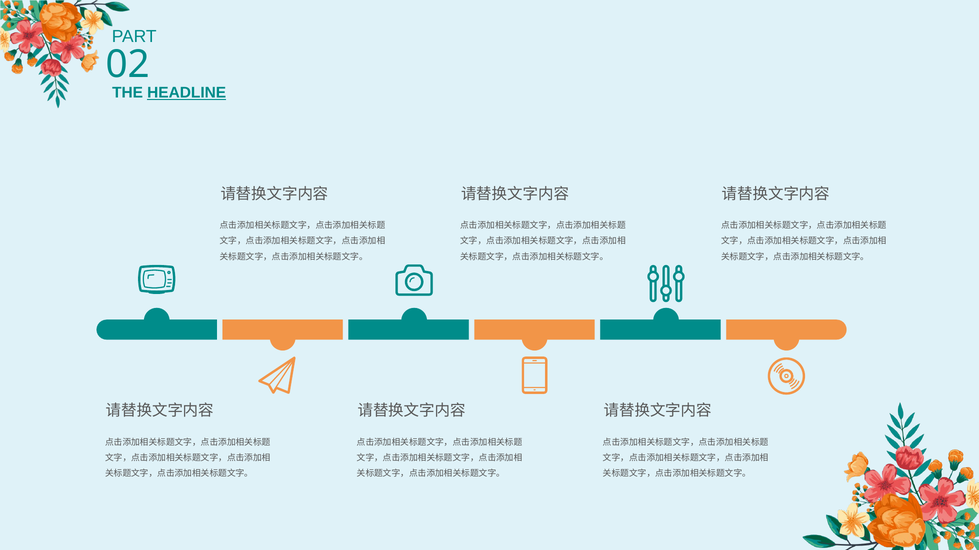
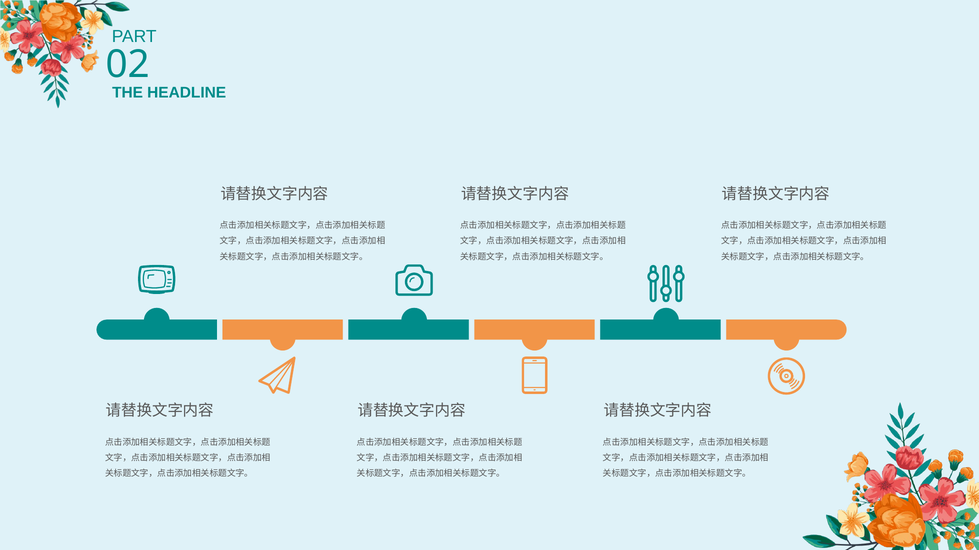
HEADLINE underline: present -> none (187, 93)
